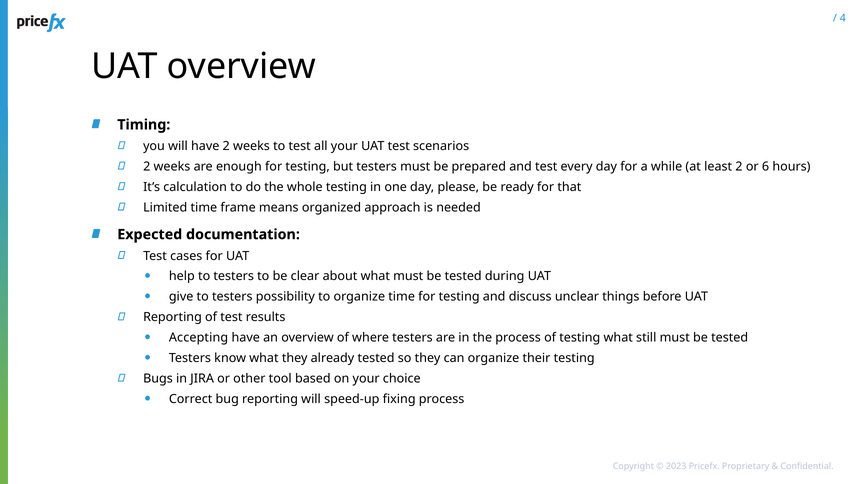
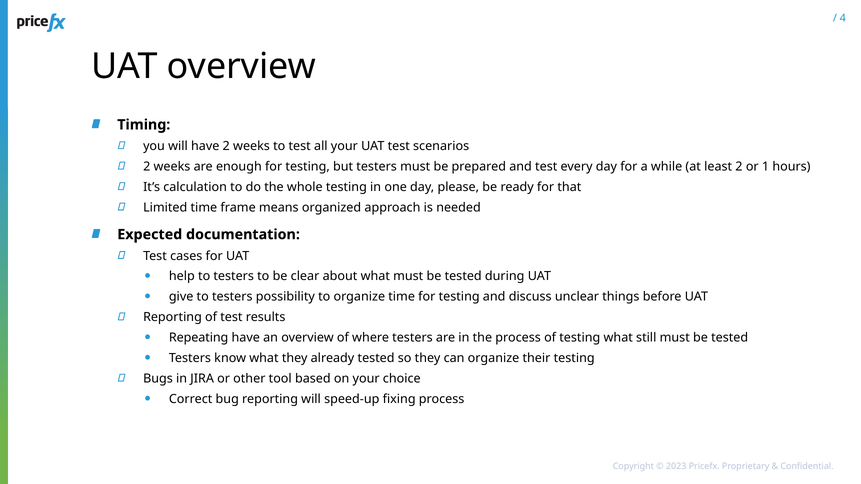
6: 6 -> 1 (765, 167)
Accepting: Accepting -> Repeating (199, 338)
